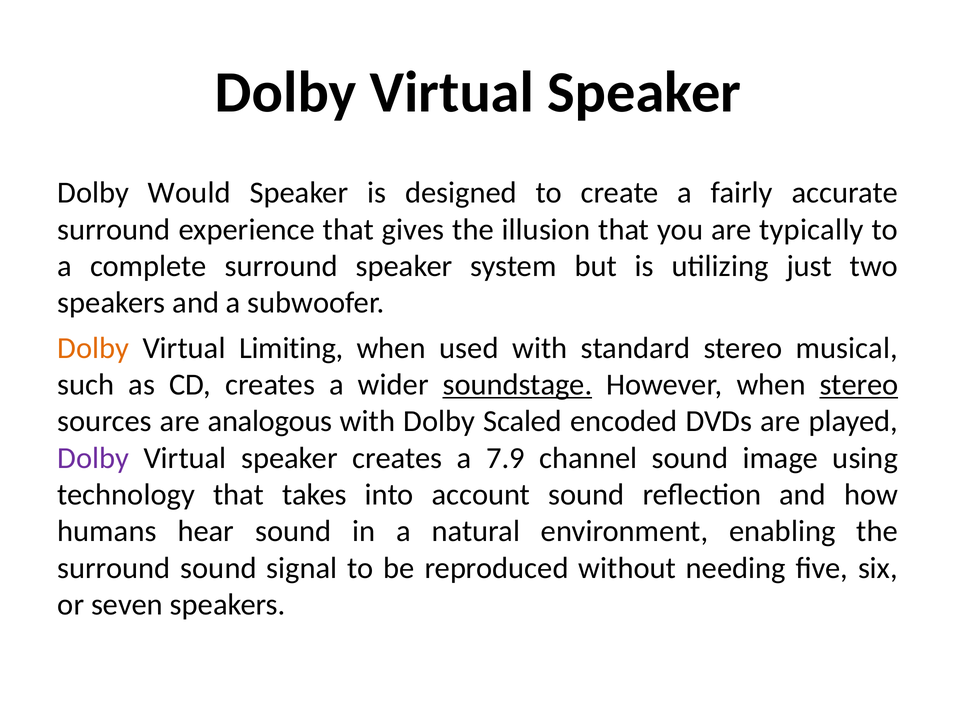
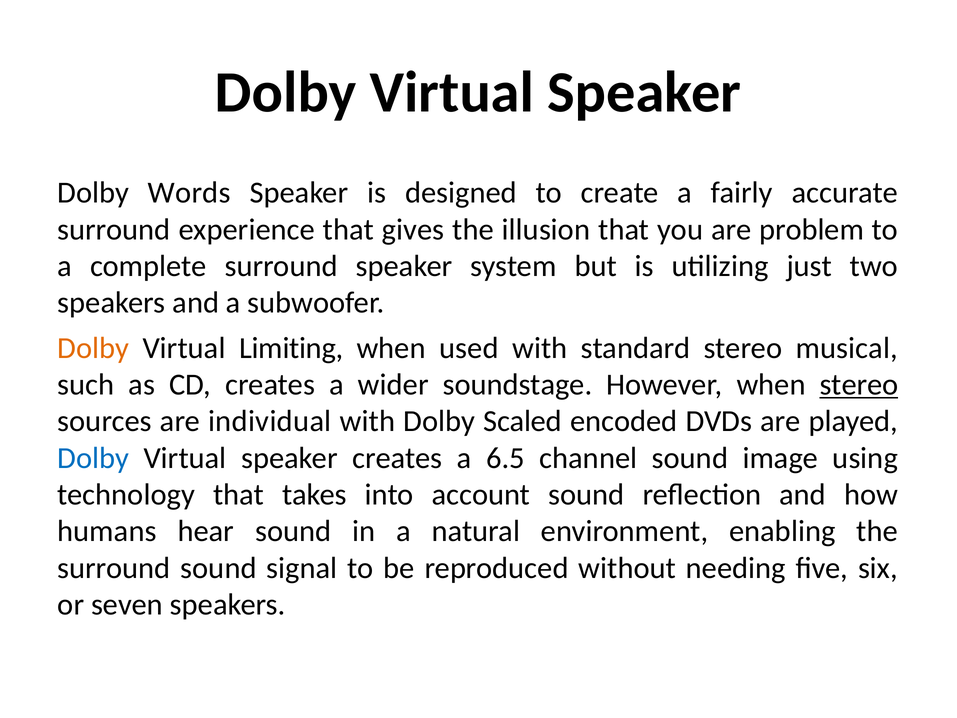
Would: Would -> Words (189, 193)
typically: typically -> problem (812, 229)
soundstage underline: present -> none (517, 385)
analogous: analogous -> individual (270, 421)
Dolby colour: purple -> blue (93, 458)
7.9: 7.9 -> 6.5 (505, 458)
